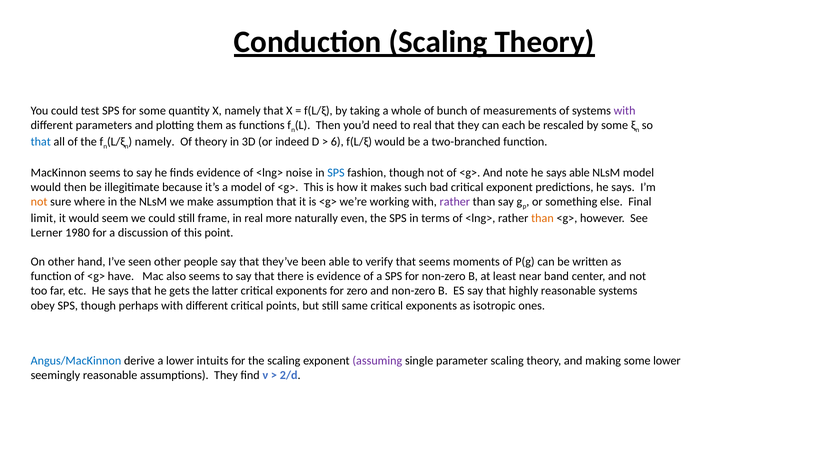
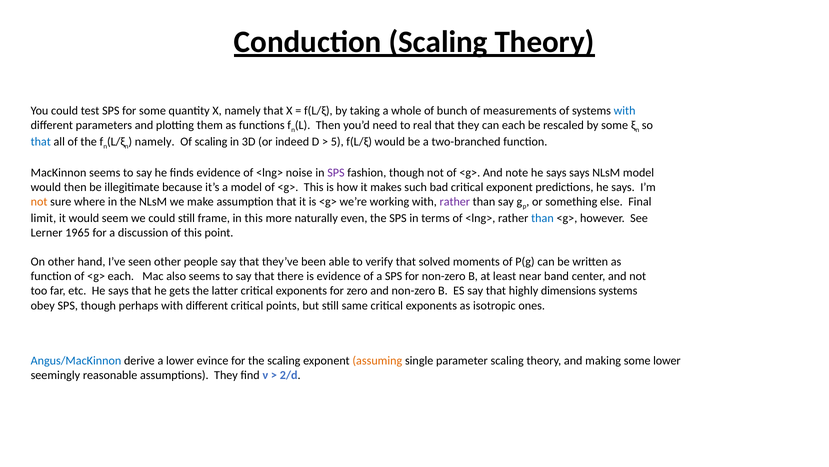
with colour: purple -> blue (625, 110)
Of theory: theory -> scaling (211, 141)
6: 6 -> 5 (337, 141)
SPS colour: blue -> purple (336, 172)
says able: able -> says (579, 172)
in real: real -> this (254, 218)
than colour: orange -> blue (542, 218)
1980: 1980 -> 1965 (78, 232)
that seems: seems -> solved (434, 262)
<g> have: have -> each (121, 276)
highly reasonable: reasonable -> dimensions (568, 291)
intuits: intuits -> evince (213, 360)
assuming colour: purple -> orange (377, 360)
